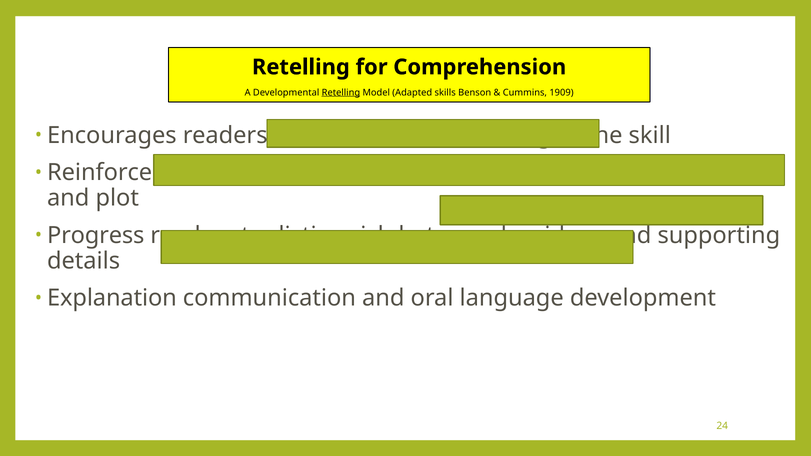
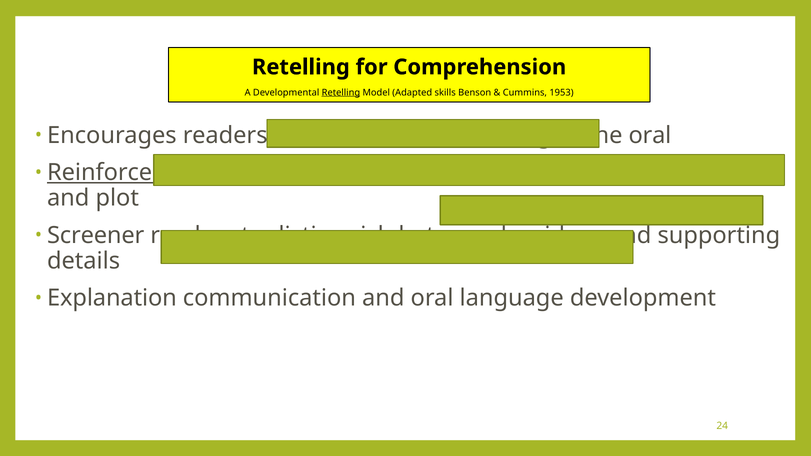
1909: 1909 -> 1953 (561, 92)
skill: skill -> oral (650, 135)
Reinforces underline: none -> present (105, 173)
Progress: Progress -> Screener (96, 235)
